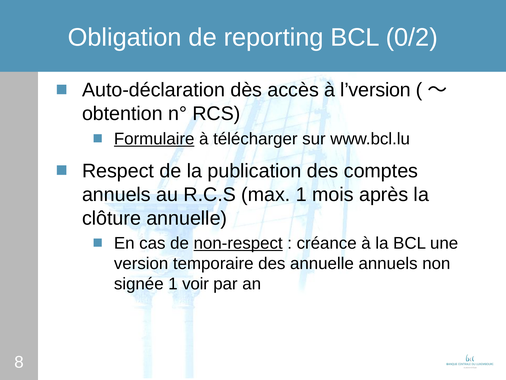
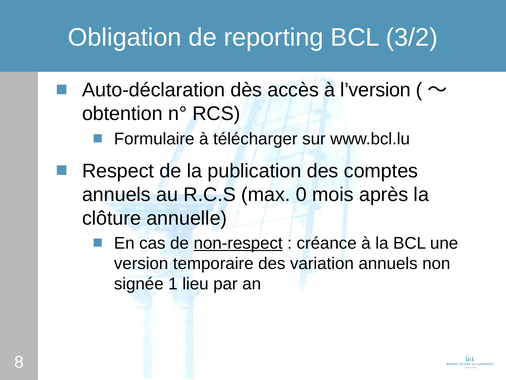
0/2: 0/2 -> 3/2 (412, 38)
Formulaire underline: present -> none (154, 139)
max 1: 1 -> 0 (301, 194)
des annuelle: annuelle -> variation (322, 263)
voir: voir -> lieu (195, 283)
